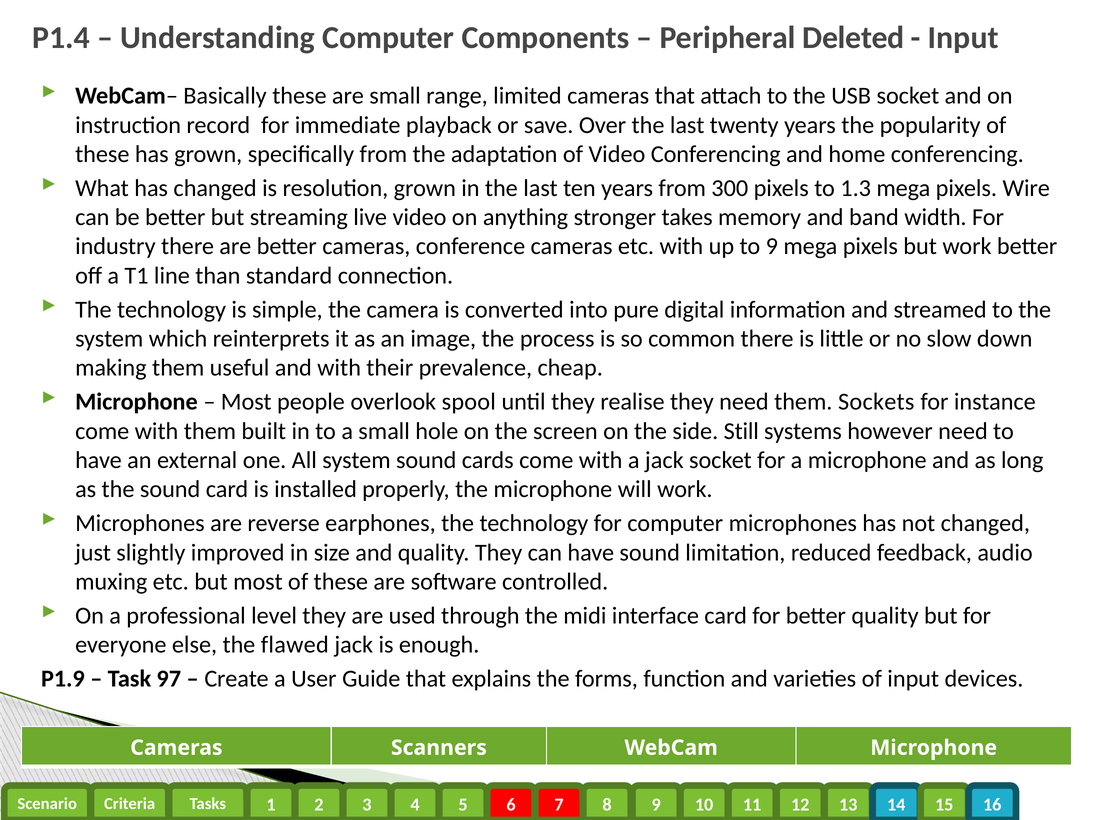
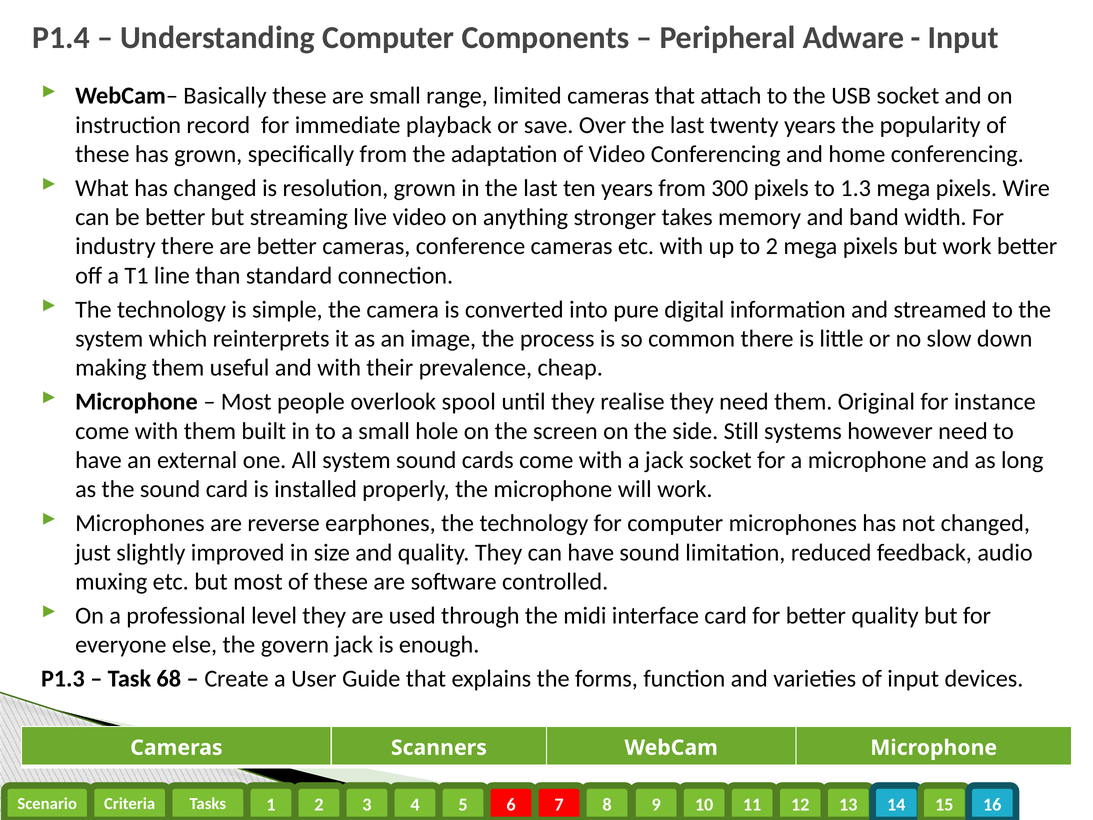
Deleted: Deleted -> Adware (853, 38)
to 9: 9 -> 2 (772, 246)
Sockets: Sockets -> Original (876, 402)
flawed: flawed -> govern (295, 645)
P1.9: P1.9 -> P1.3 (63, 679)
97: 97 -> 68 (169, 679)
